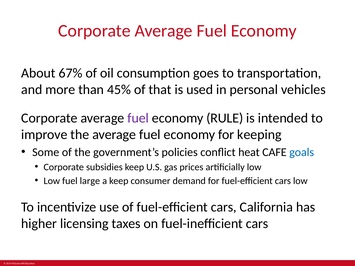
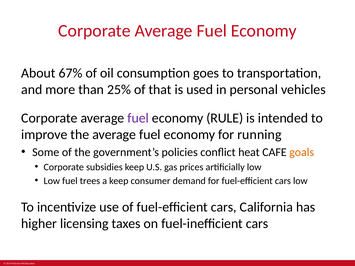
45%: 45% -> 25% (119, 90)
keeping: keeping -> running (259, 135)
goals colour: blue -> orange (302, 152)
large: large -> trees (90, 181)
